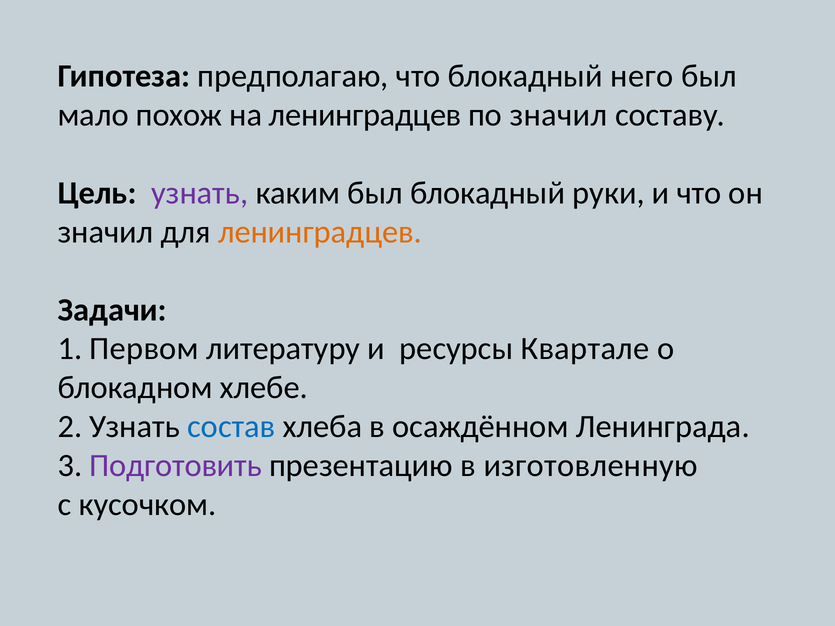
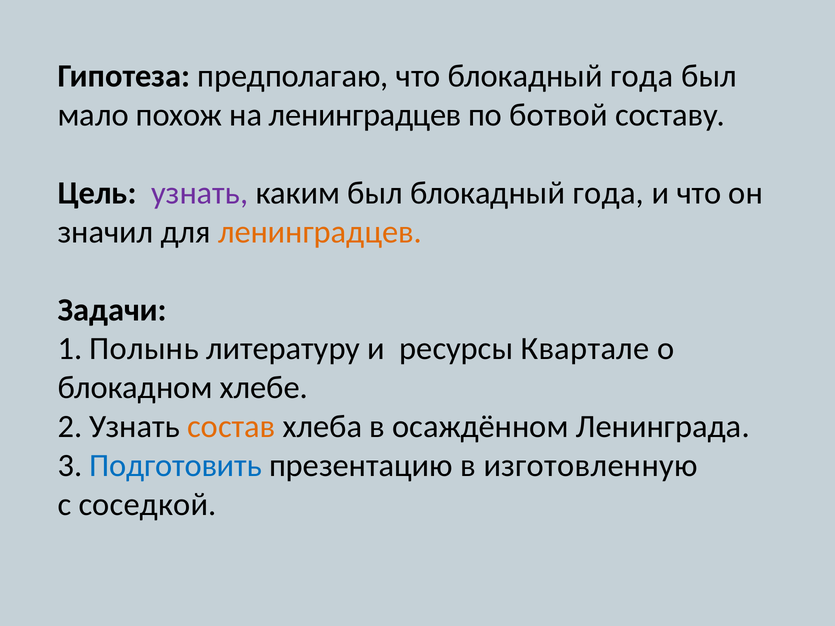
что блокадный него: него -> года (642, 76)
по значил: значил -> ботвой (559, 115)
был блокадный руки: руки -> года (608, 193)
Первом: Первом -> Полынь (144, 349)
состав colour: blue -> orange (231, 427)
Подготовить colour: purple -> blue (176, 466)
кусочком: кусочком -> соседкой (147, 505)
